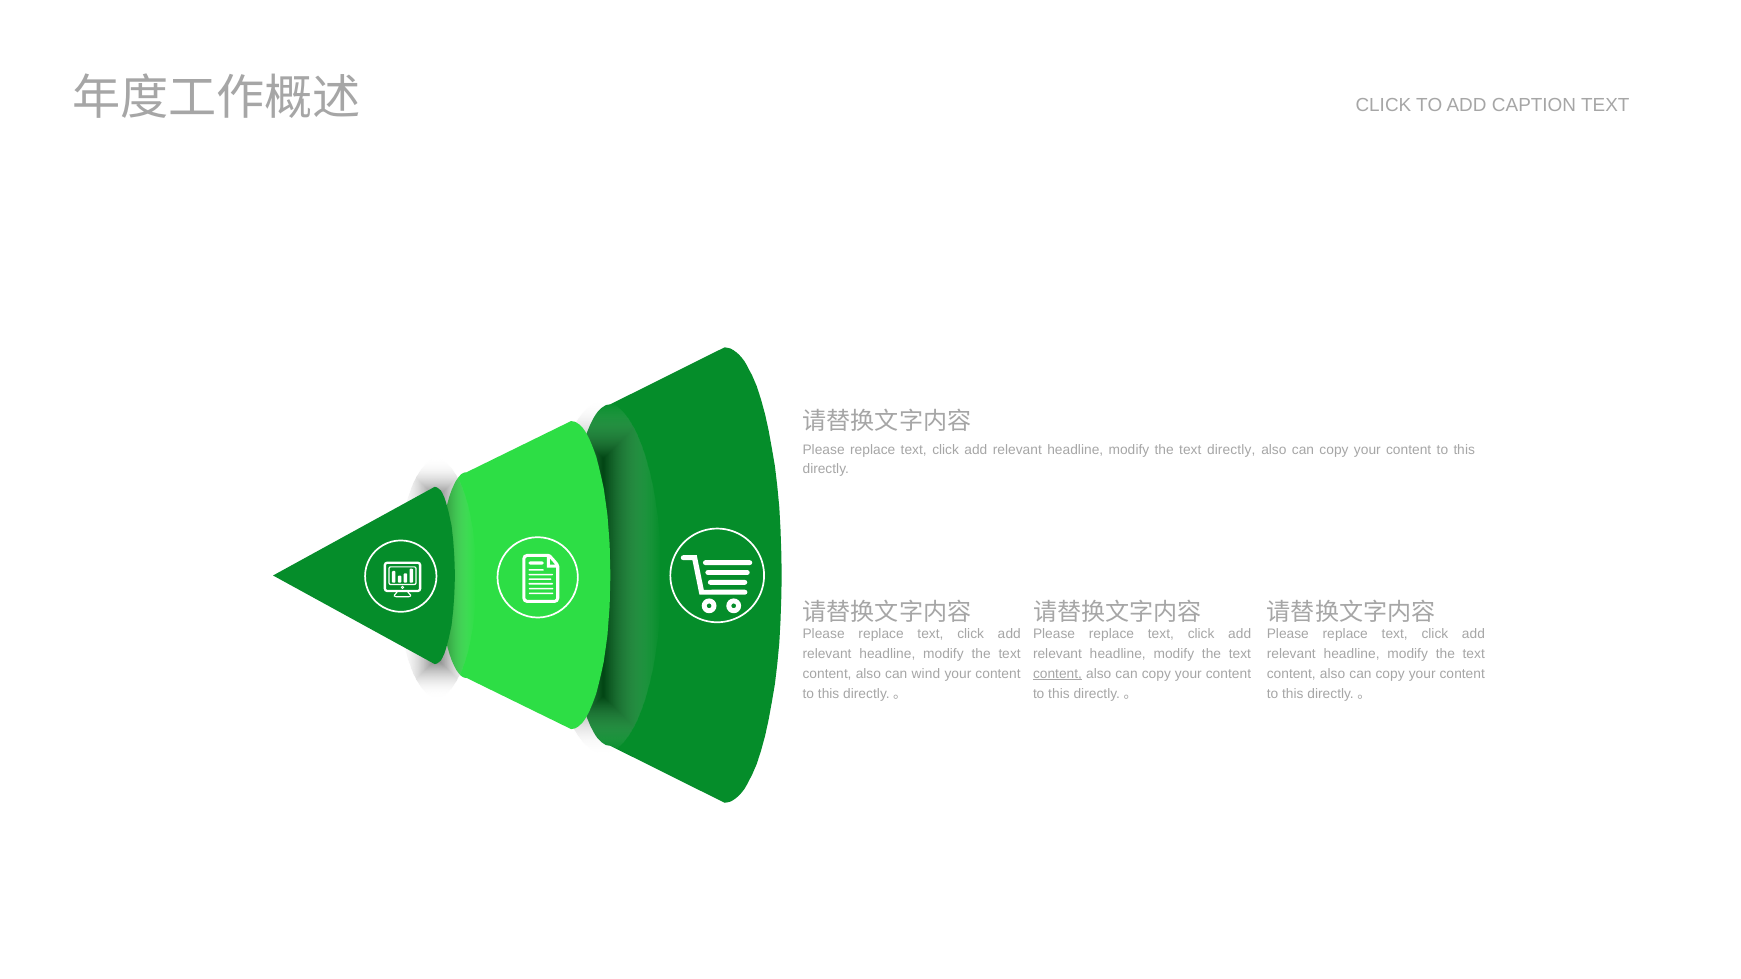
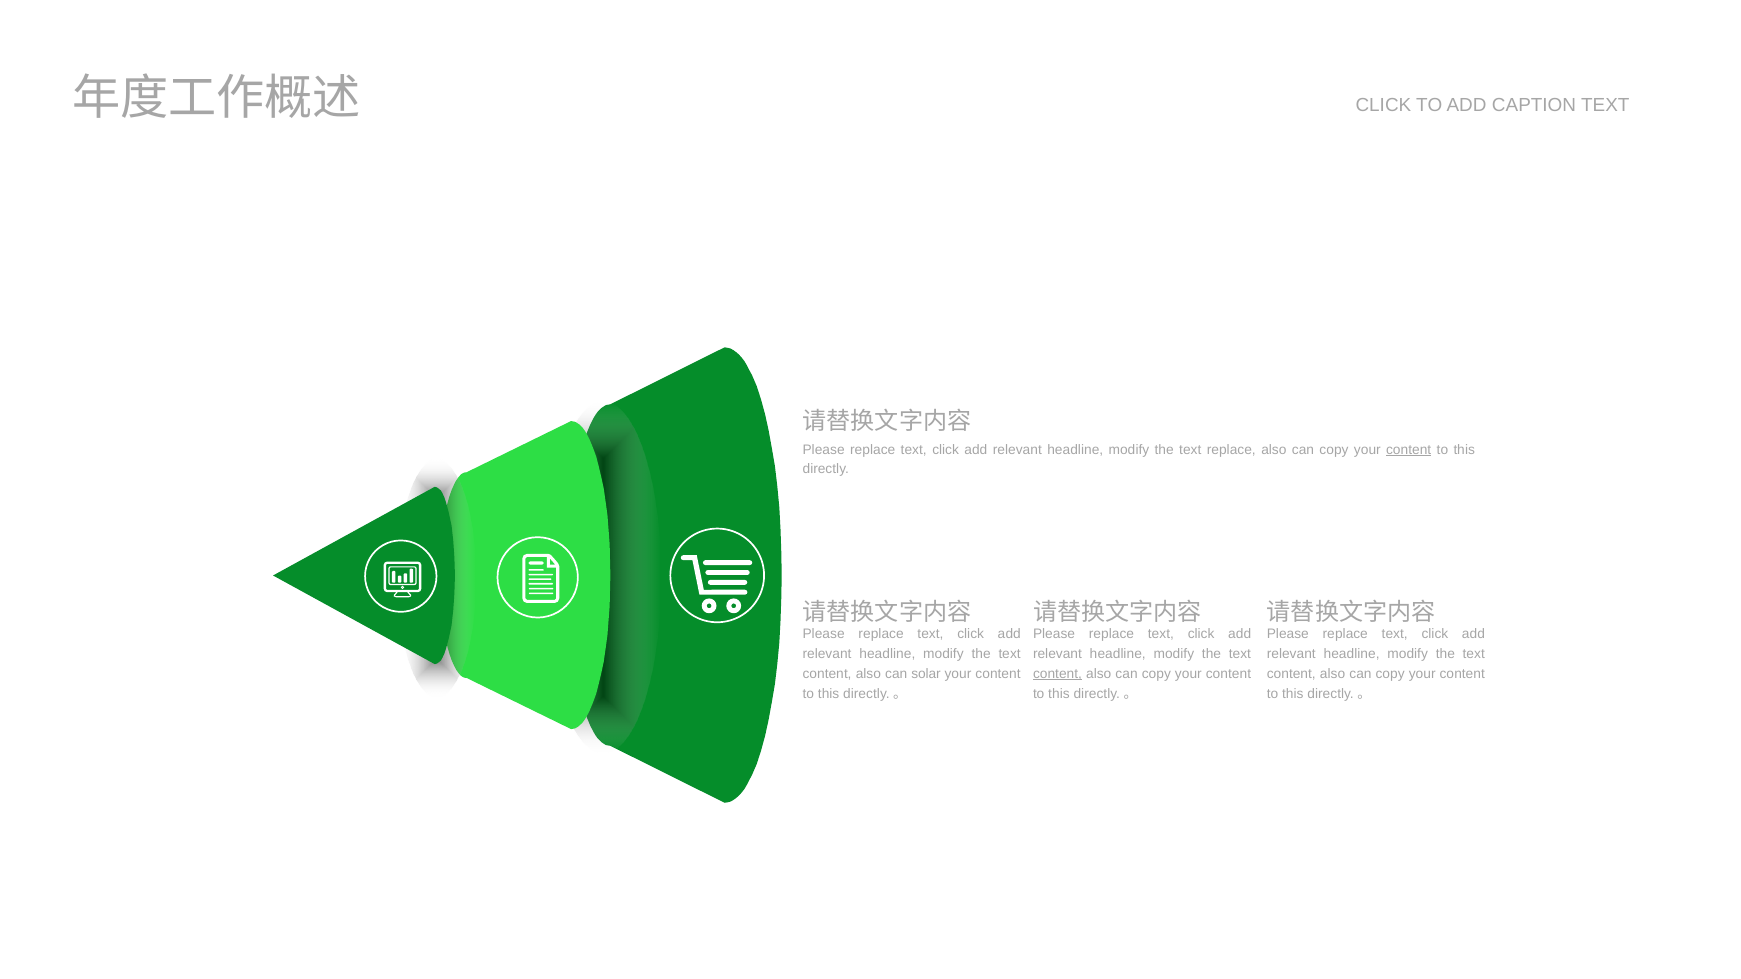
text directly: directly -> replace (1231, 450)
content underline: none -> present (1409, 450)
wind: wind -> solar (926, 674)
